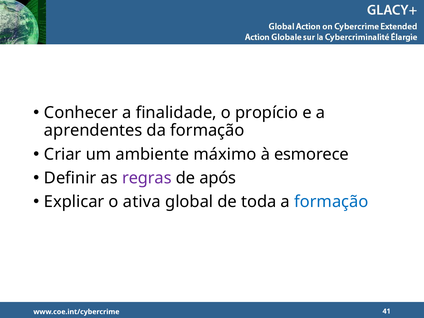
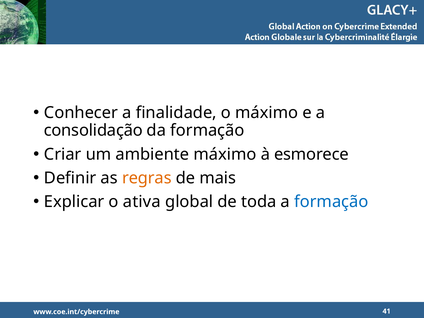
o propício: propício -> máximo (267, 113)
aprendentes: aprendentes -> consolidação (93, 131)
regras colour: purple -> orange (147, 178)
após: após -> mais (218, 178)
